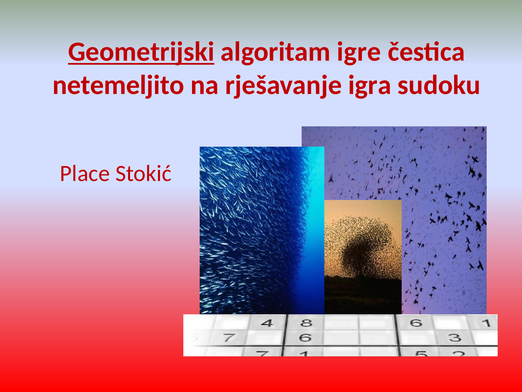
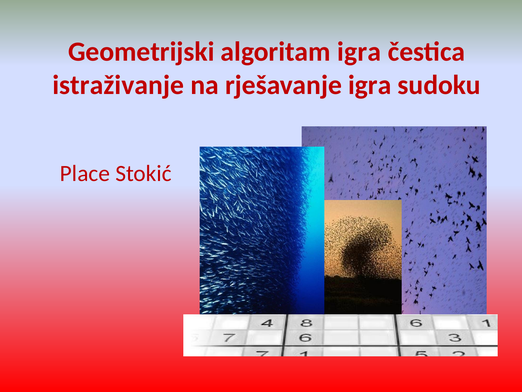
Geometrijski underline: present -> none (141, 52)
algoritam igre: igre -> igra (359, 52)
netemeljito: netemeljito -> istraživanje (118, 85)
